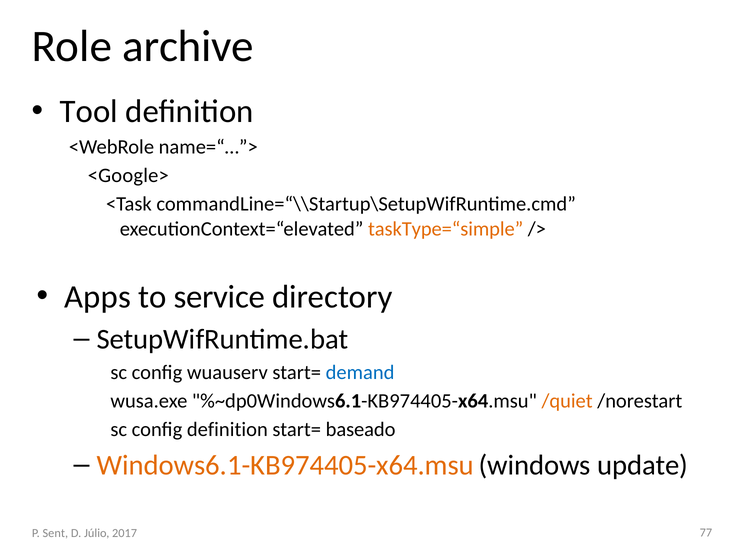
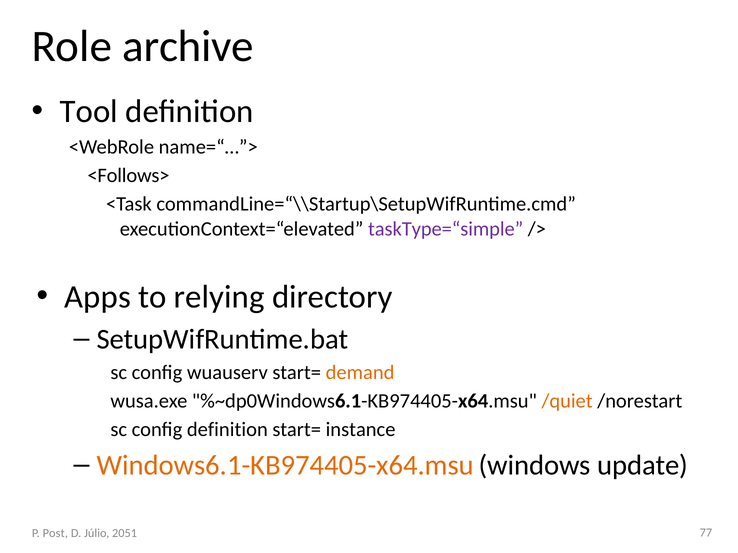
<Google>: <Google> -> <Follows> (128, 176)
taskType=“simple colour: orange -> purple (446, 229)
service: service -> relying (219, 297)
demand colour: blue -> orange (360, 373)
baseado: baseado -> instance (361, 430)
Sent: Sent -> Post (55, 533)
2017: 2017 -> 2051 (125, 533)
